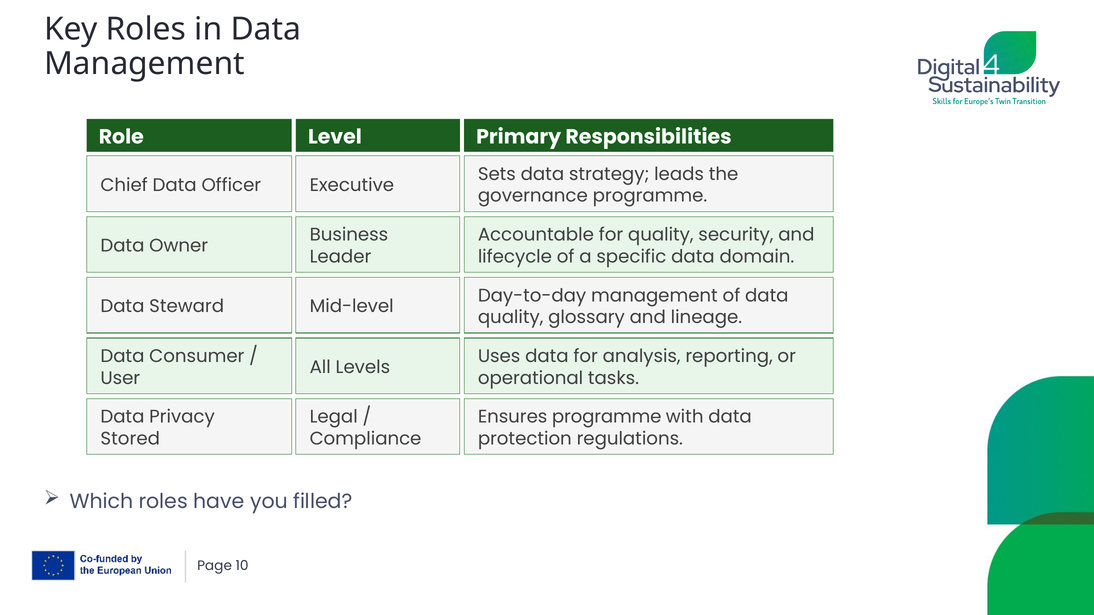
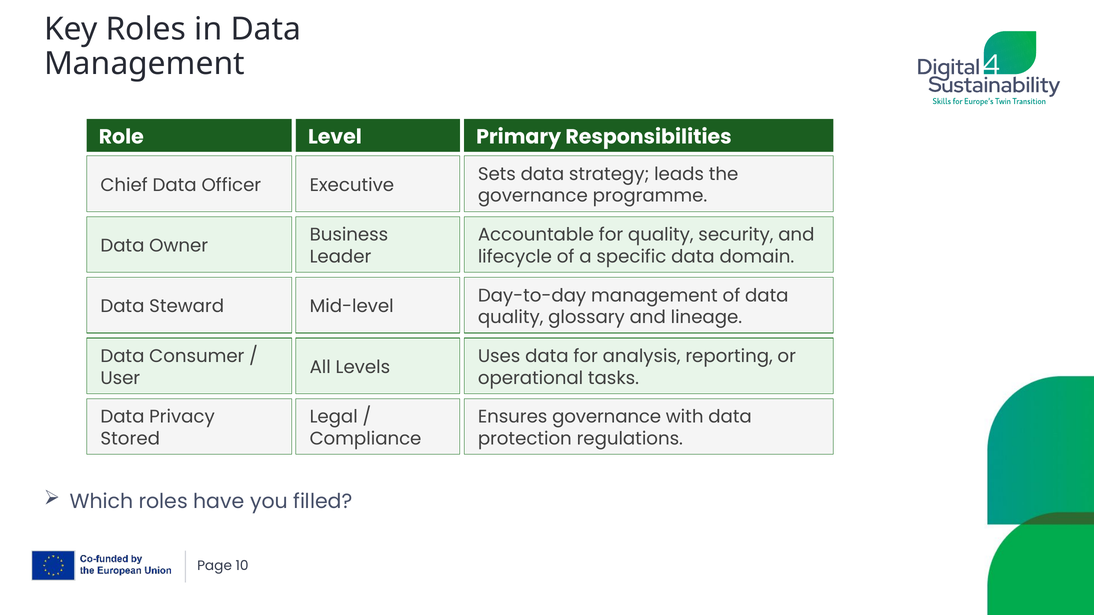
Ensures programme: programme -> governance (607, 417)
